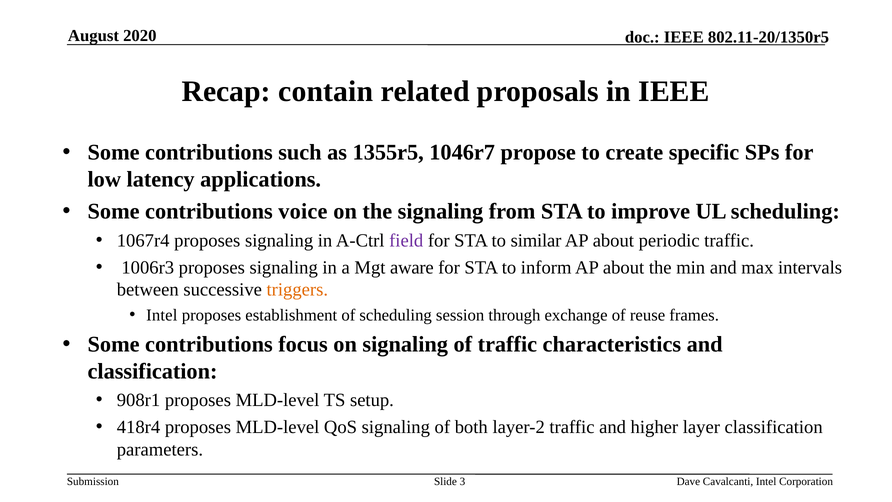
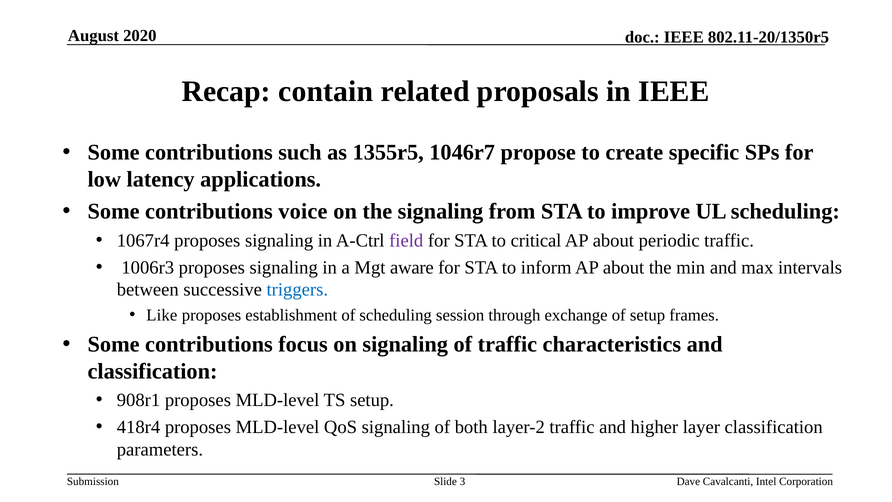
similar: similar -> critical (536, 240)
triggers colour: orange -> blue (297, 290)
Intel: Intel -> Like (162, 315)
of reuse: reuse -> setup (648, 315)
